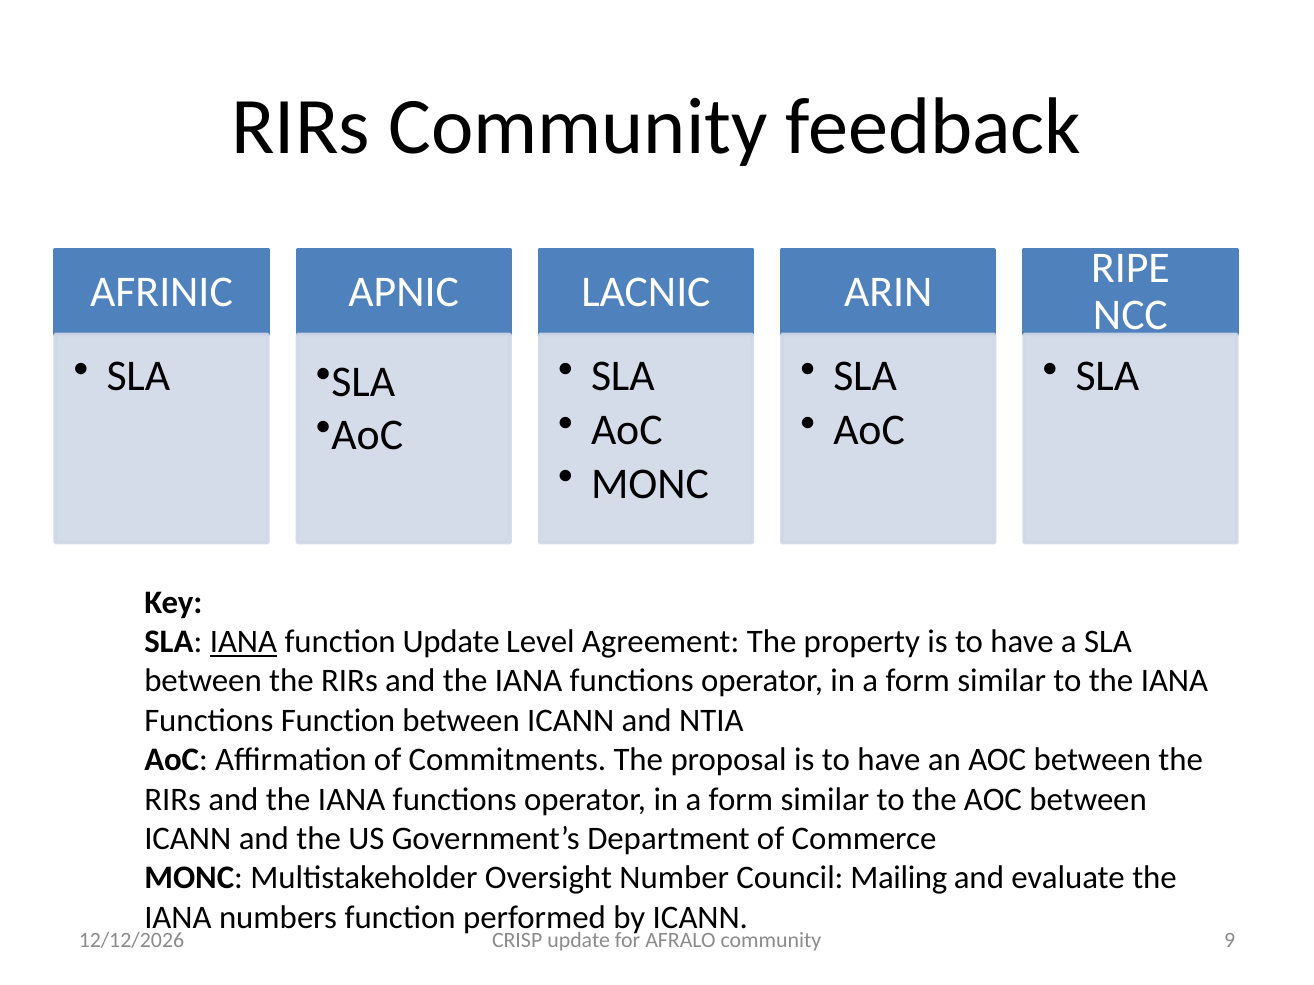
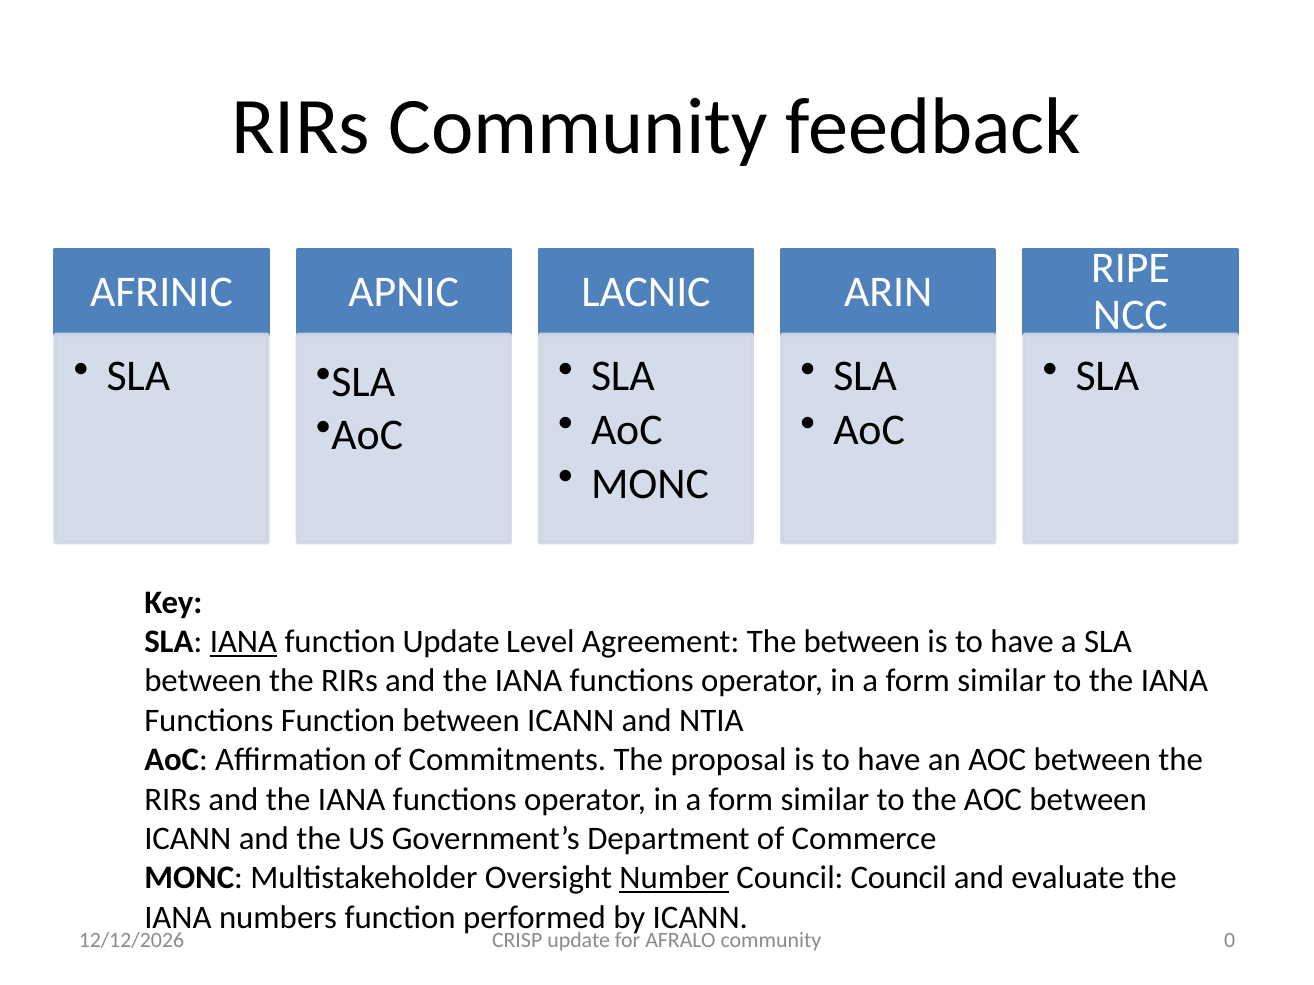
The property: property -> between (862, 642)
Number underline: none -> present (674, 879)
Council Mailing: Mailing -> Council (899, 879)
9: 9 -> 0 (1230, 941)
